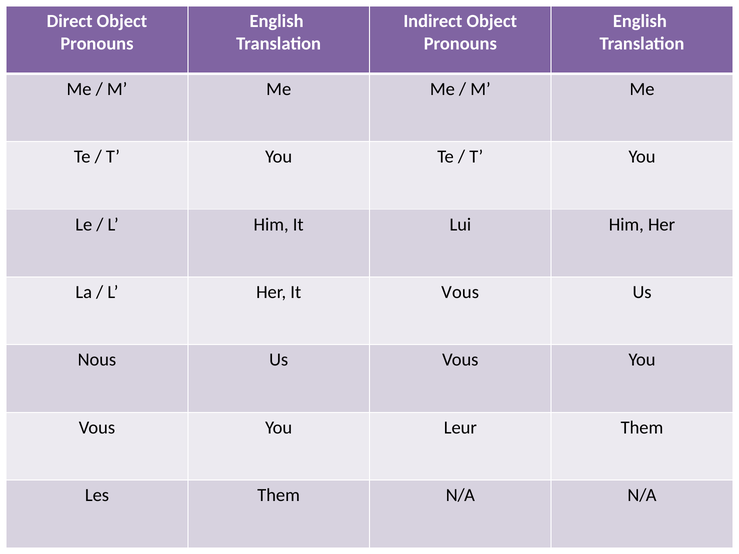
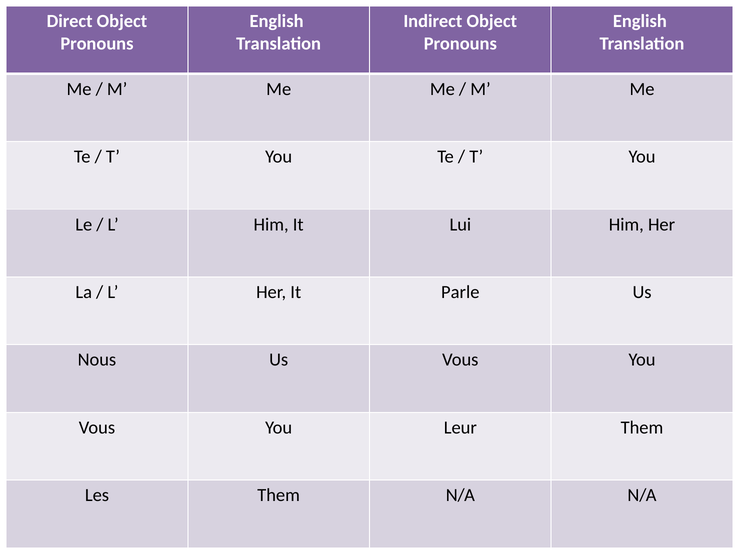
It Vous: Vous -> Parle (460, 292)
